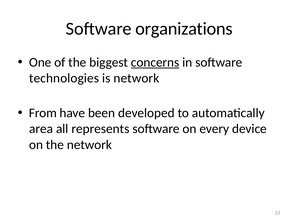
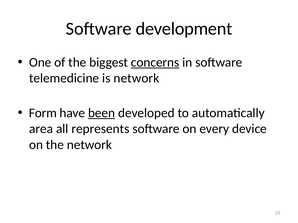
organizations: organizations -> development (184, 29)
technologies: technologies -> telemedicine (64, 78)
From: From -> Form (43, 113)
been underline: none -> present (102, 113)
